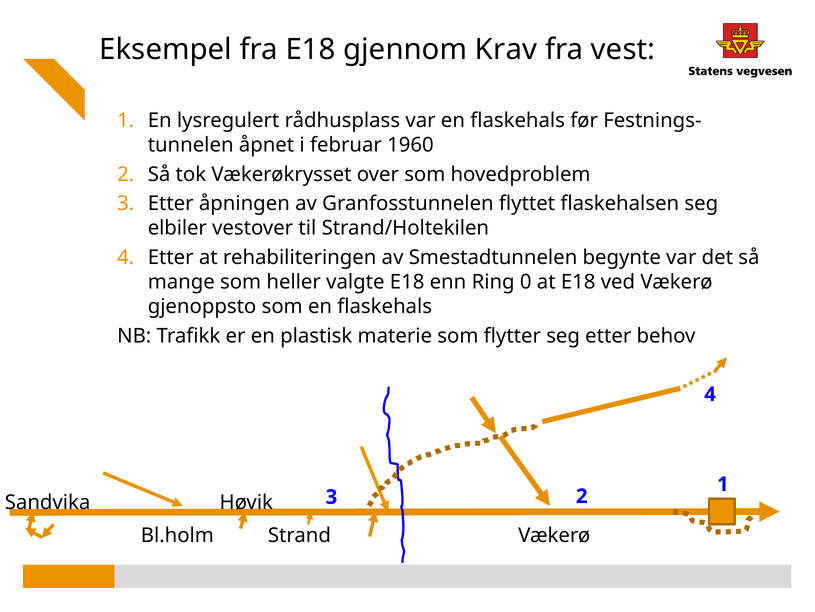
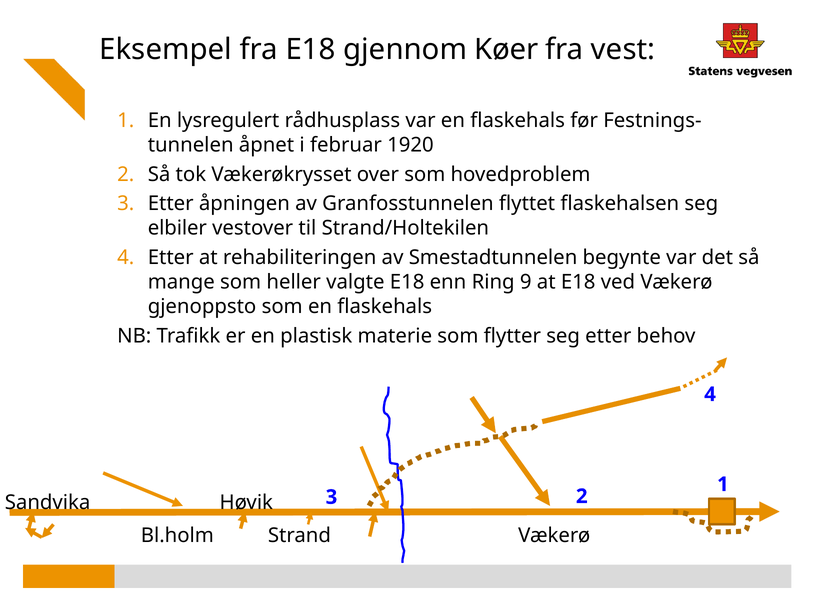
Krav: Krav -> Køer (506, 49)
1960: 1960 -> 1920 (410, 145)
0: 0 -> 9 (526, 282)
